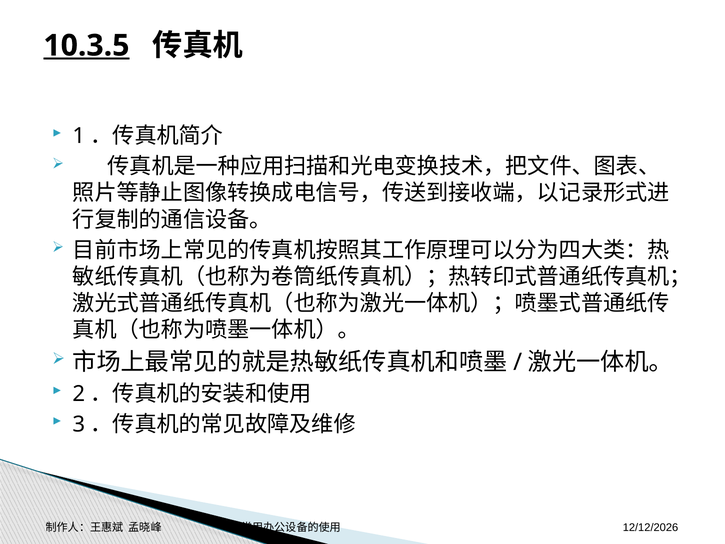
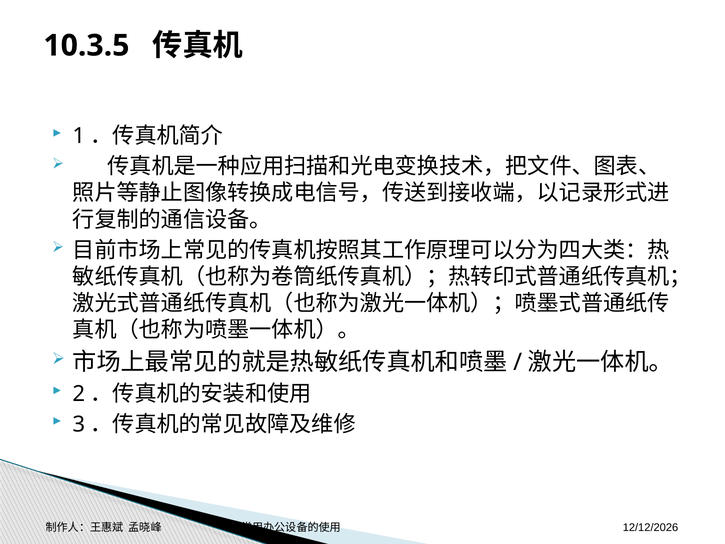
10.3.5 underline: present -> none (86, 46)
